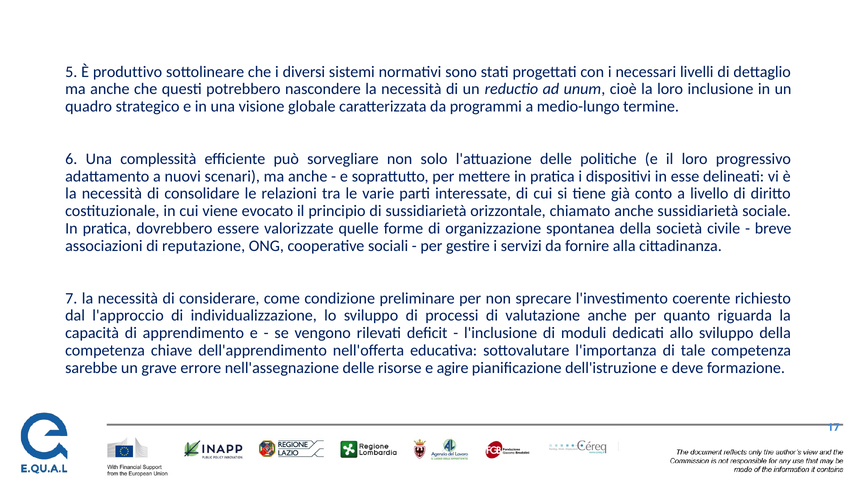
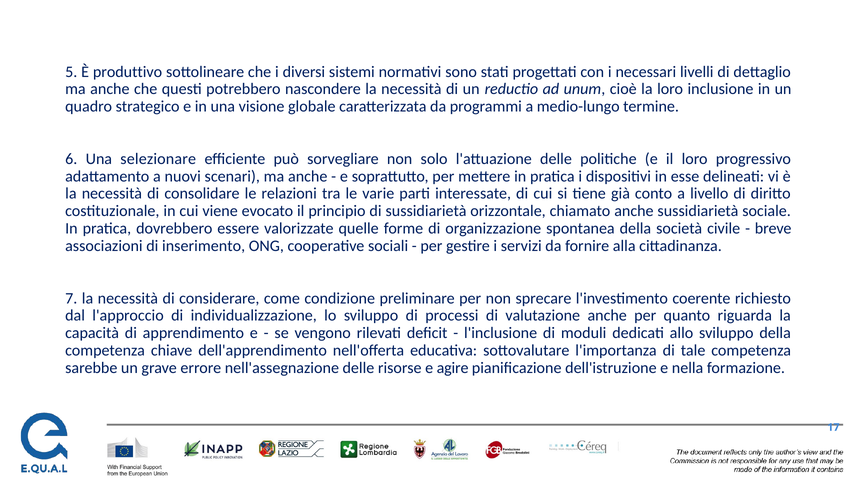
complessità: complessità -> selezionare (158, 159)
reputazione: reputazione -> inserimento (204, 246)
deve: deve -> nella (688, 368)
